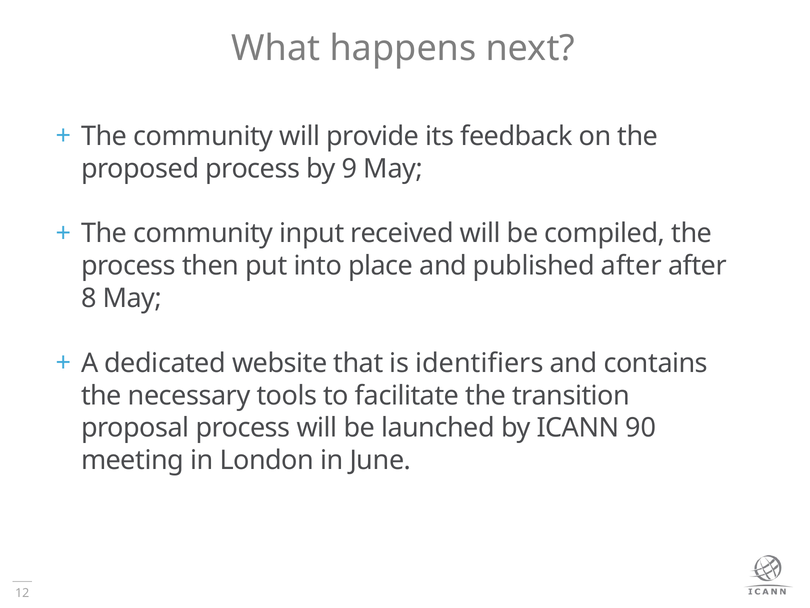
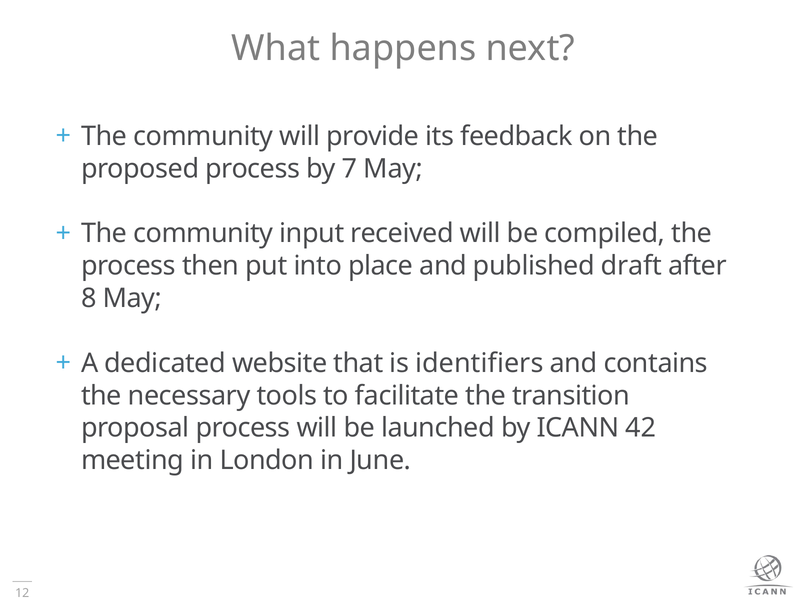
9: 9 -> 7 (350, 168)
published after: after -> draft (631, 266)
90: 90 -> 42 (641, 428)
